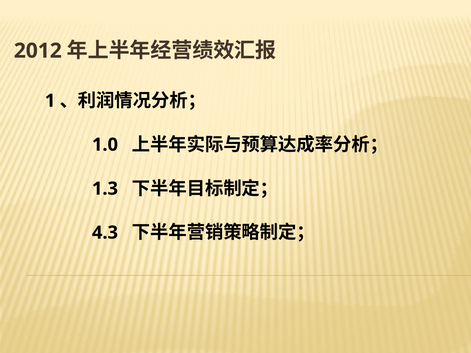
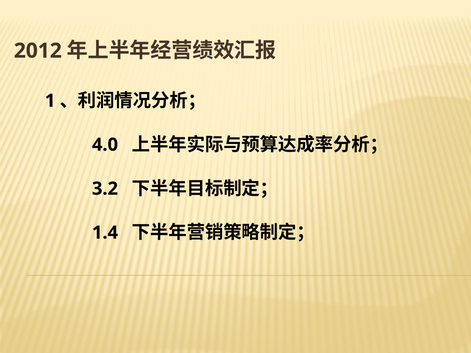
1.0: 1.0 -> 4.0 (105, 145)
1.3: 1.3 -> 3.2 (105, 189)
4.3: 4.3 -> 1.4 (105, 233)
